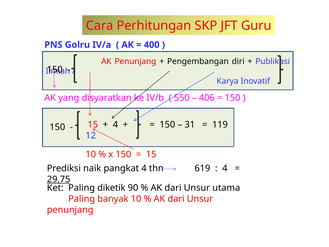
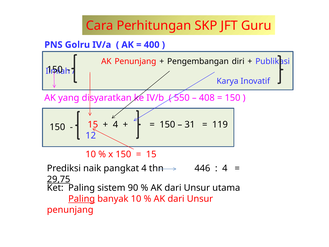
406: 406 -> 408 (207, 98)
619: 619 -> 446 (202, 168)
diketik: diketik -> sistem (111, 188)
Paling underline: none -> present (82, 199)
